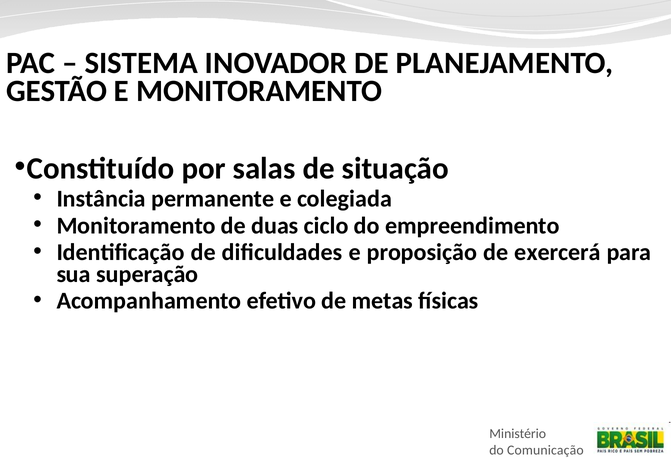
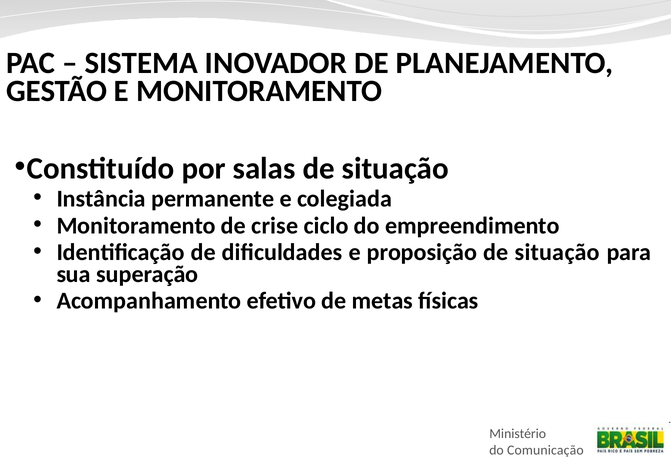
duas: duas -> crise (275, 226)
proposição de exercerá: exercerá -> situação (557, 253)
